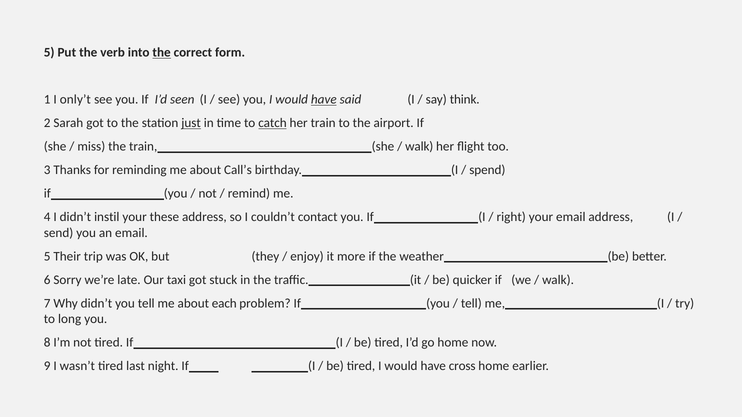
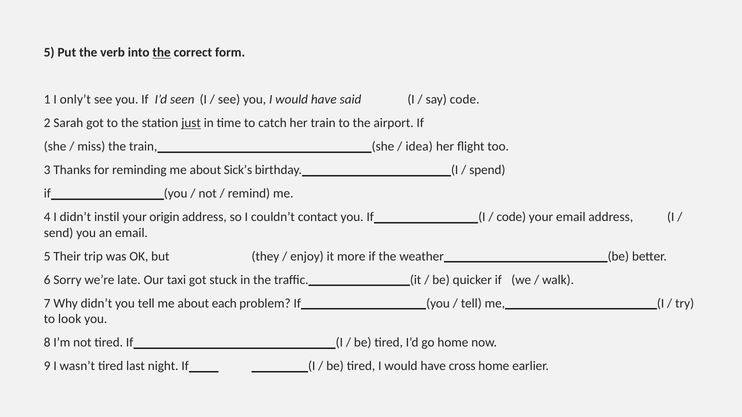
have underline: present -> none (324, 100)
say think: think -> code (465, 100)
catch underline: present -> none (272, 123)
walk: walk -> idea (419, 147)
Call’s: Call’s -> Sick’s (238, 170)
these: these -> origin (164, 217)
right: right -> code (511, 217)
long: long -> look (70, 319)
